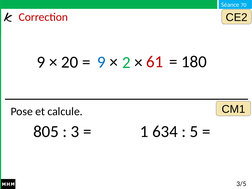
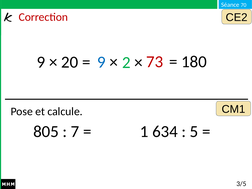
61: 61 -> 73 (155, 62)
3: 3 -> 7 (75, 132)
